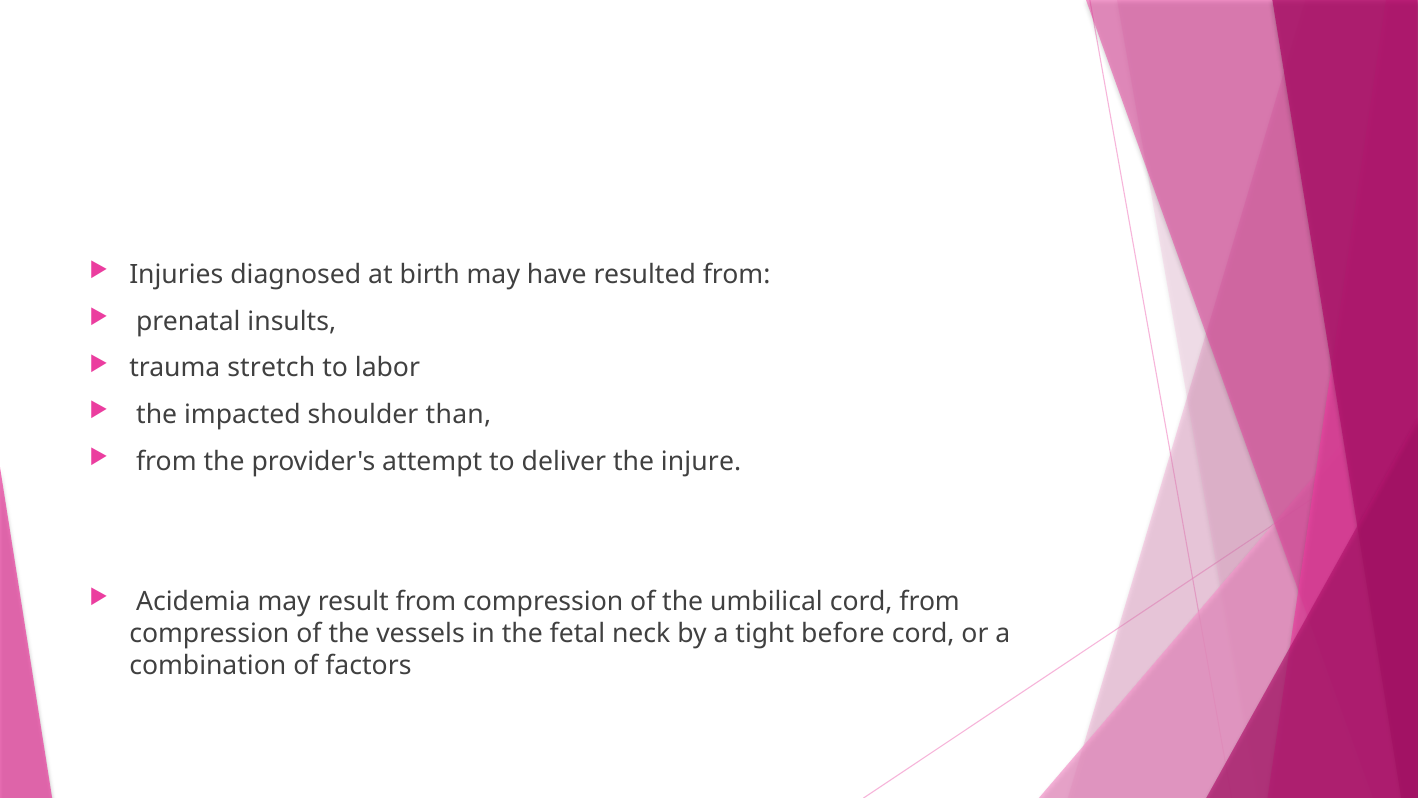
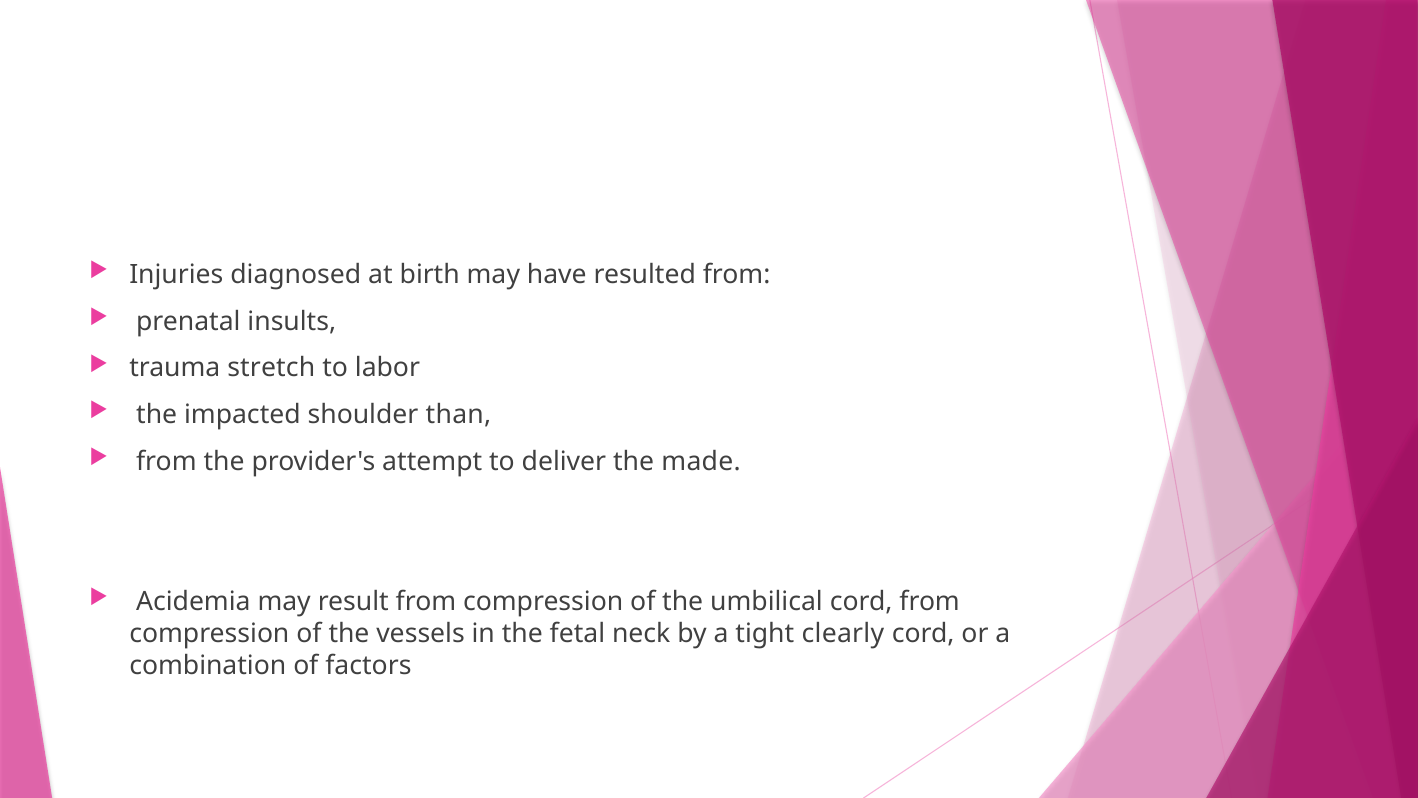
injure: injure -> made (701, 461)
before: before -> clearly (843, 633)
